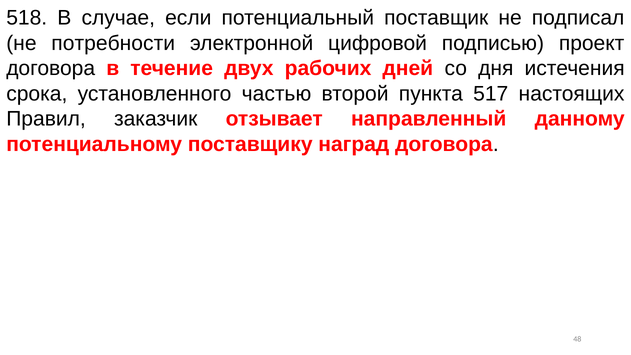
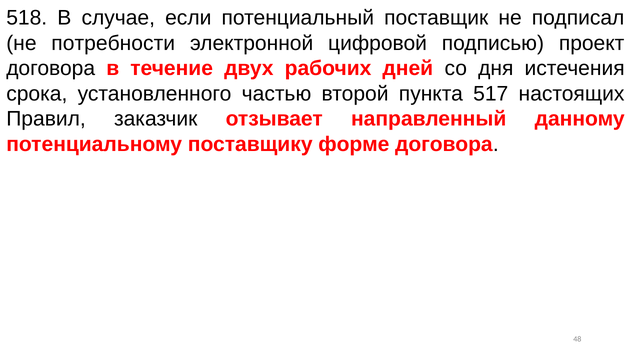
наград: наград -> форме (354, 144)
